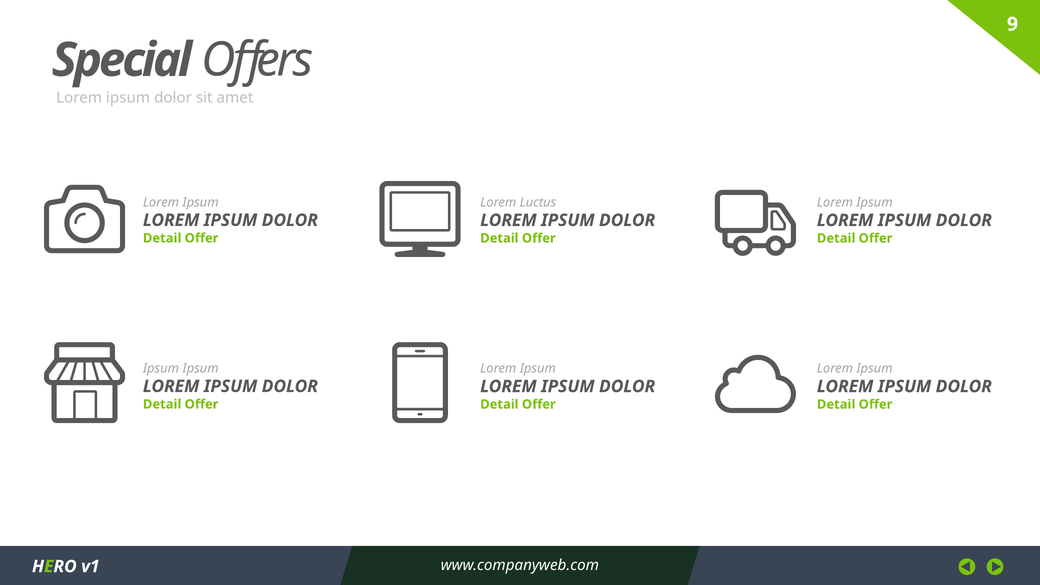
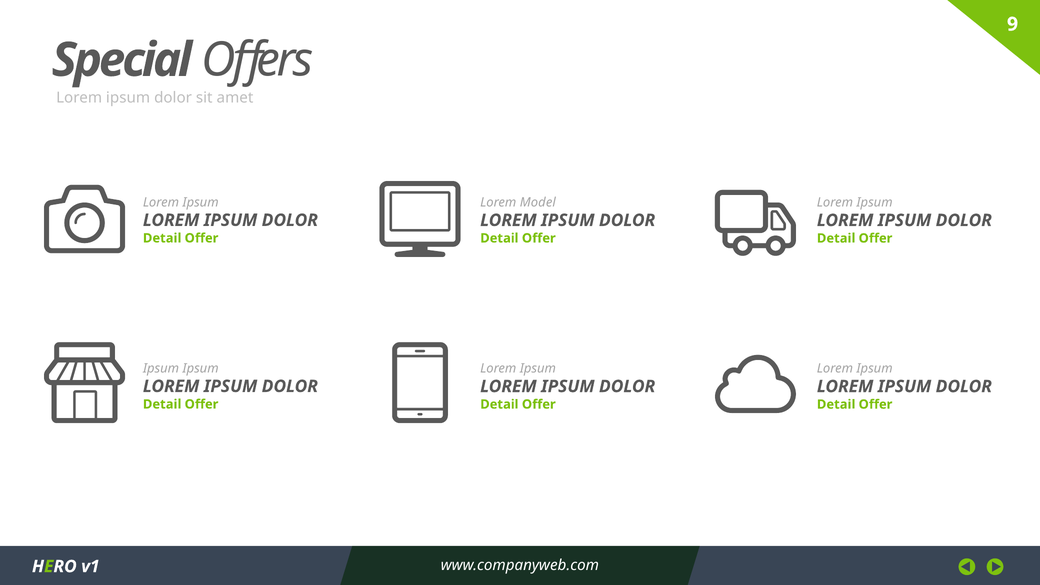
Luctus: Luctus -> Model (538, 202)
